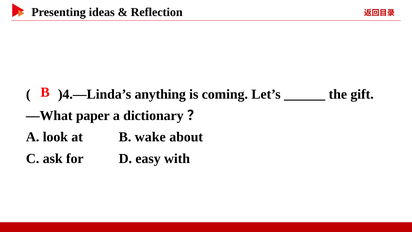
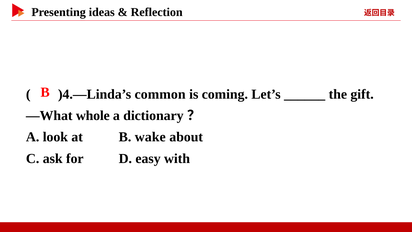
anything: anything -> common (160, 94)
paper: paper -> whole (93, 115)
